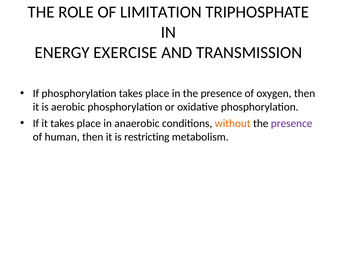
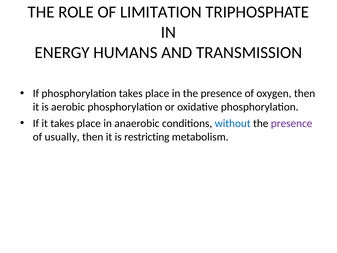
EXERCISE: EXERCISE -> HUMANS (125, 53)
without colour: orange -> blue (233, 123)
human: human -> usually (62, 137)
